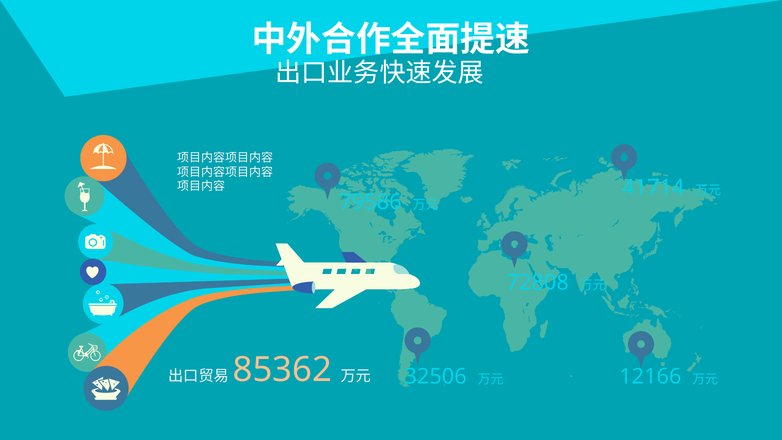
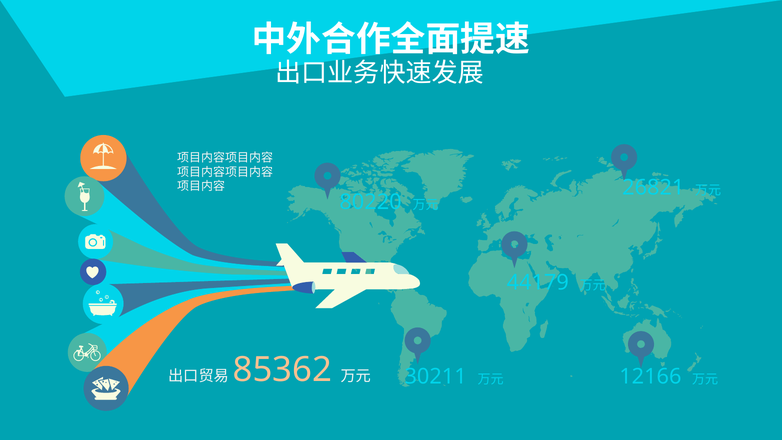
41714: 41714 -> 26821 (653, 187)
79586: 79586 -> 80220 (371, 202)
72808: 72808 -> 44179 (538, 282)
32506: 32506 -> 30211 (436, 377)
